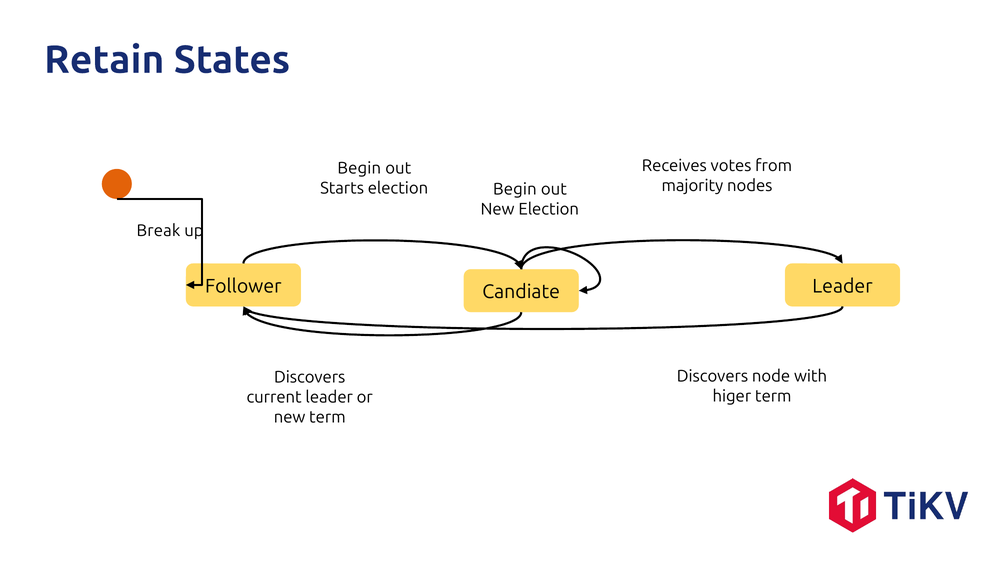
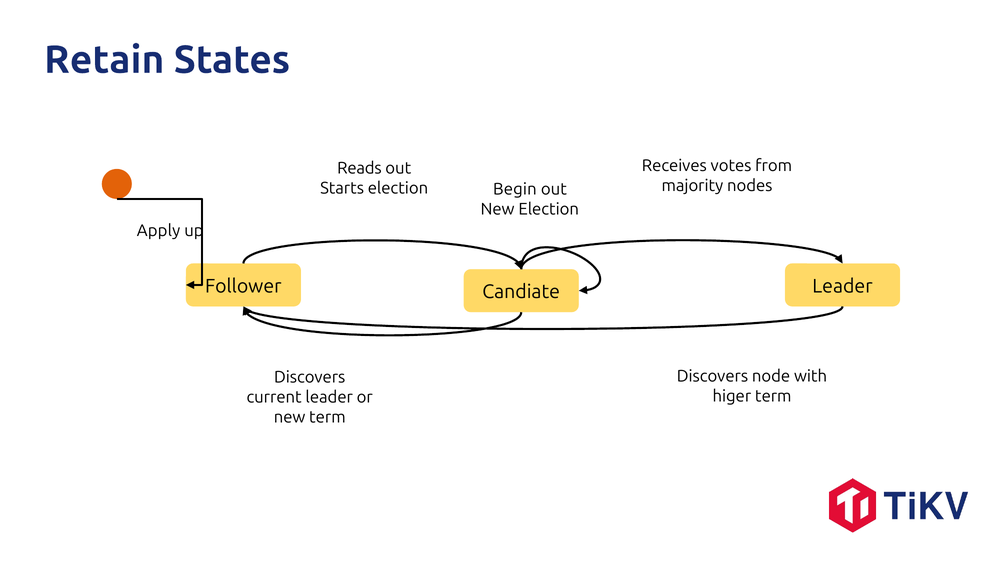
Begin: Begin -> Reads (359, 168)
Break: Break -> Apply (158, 231)
